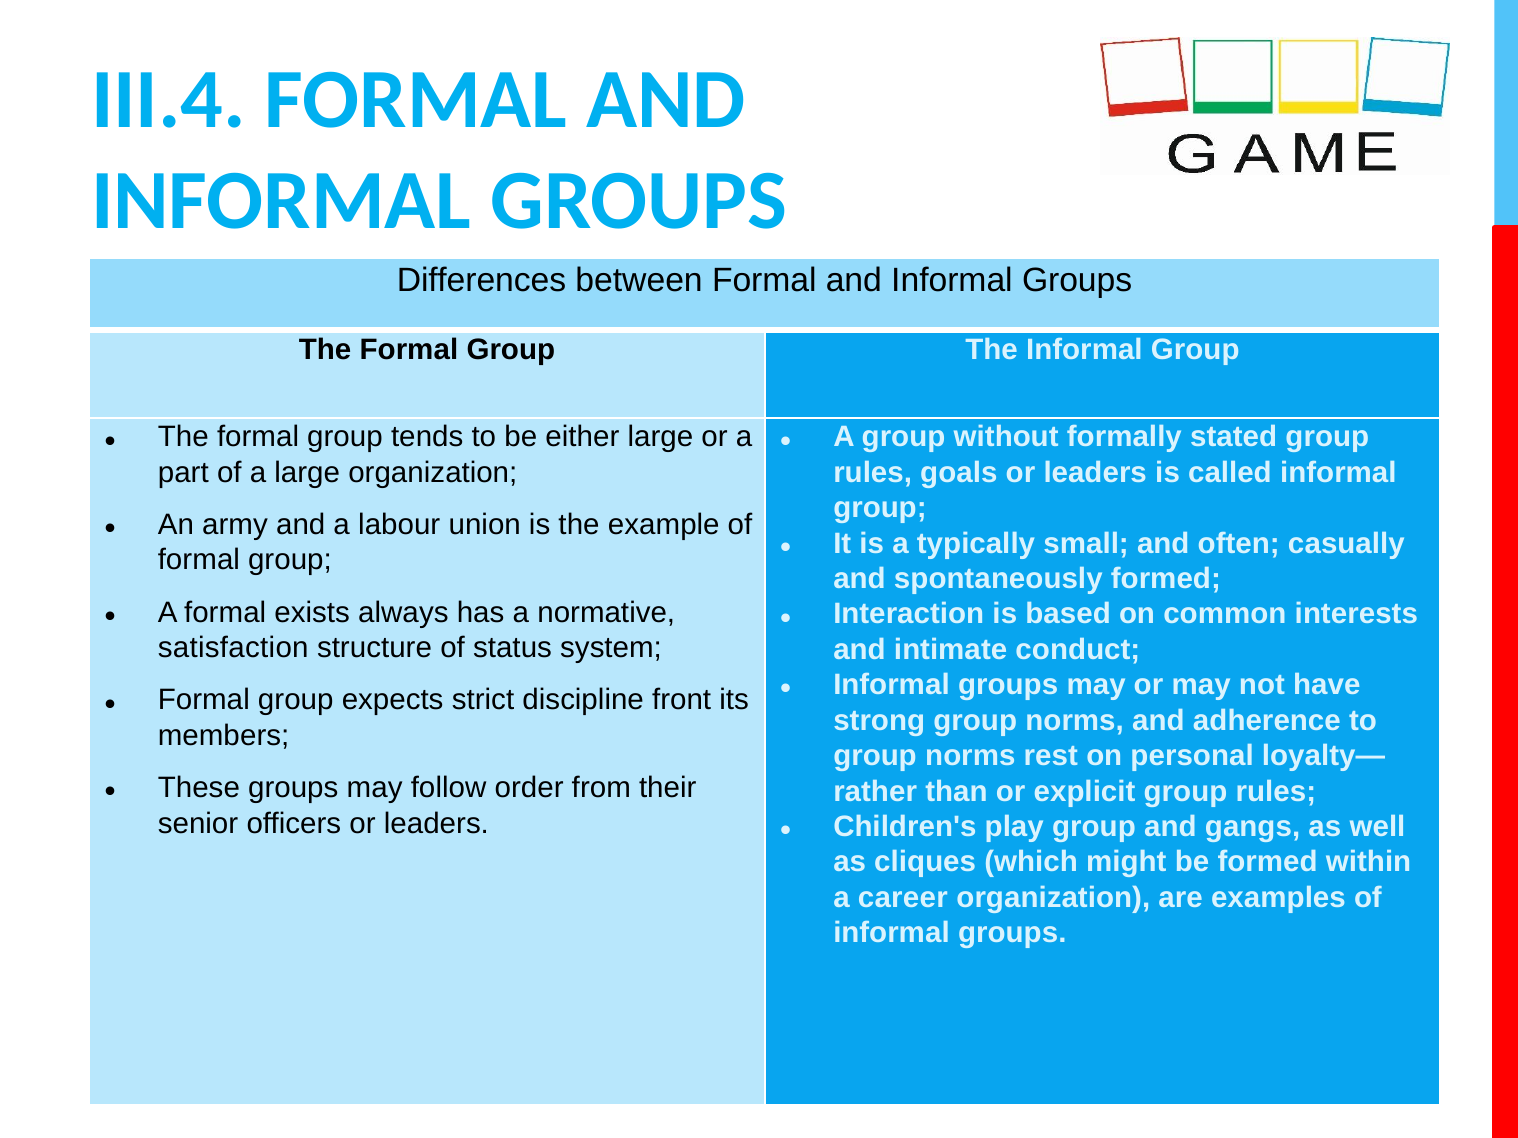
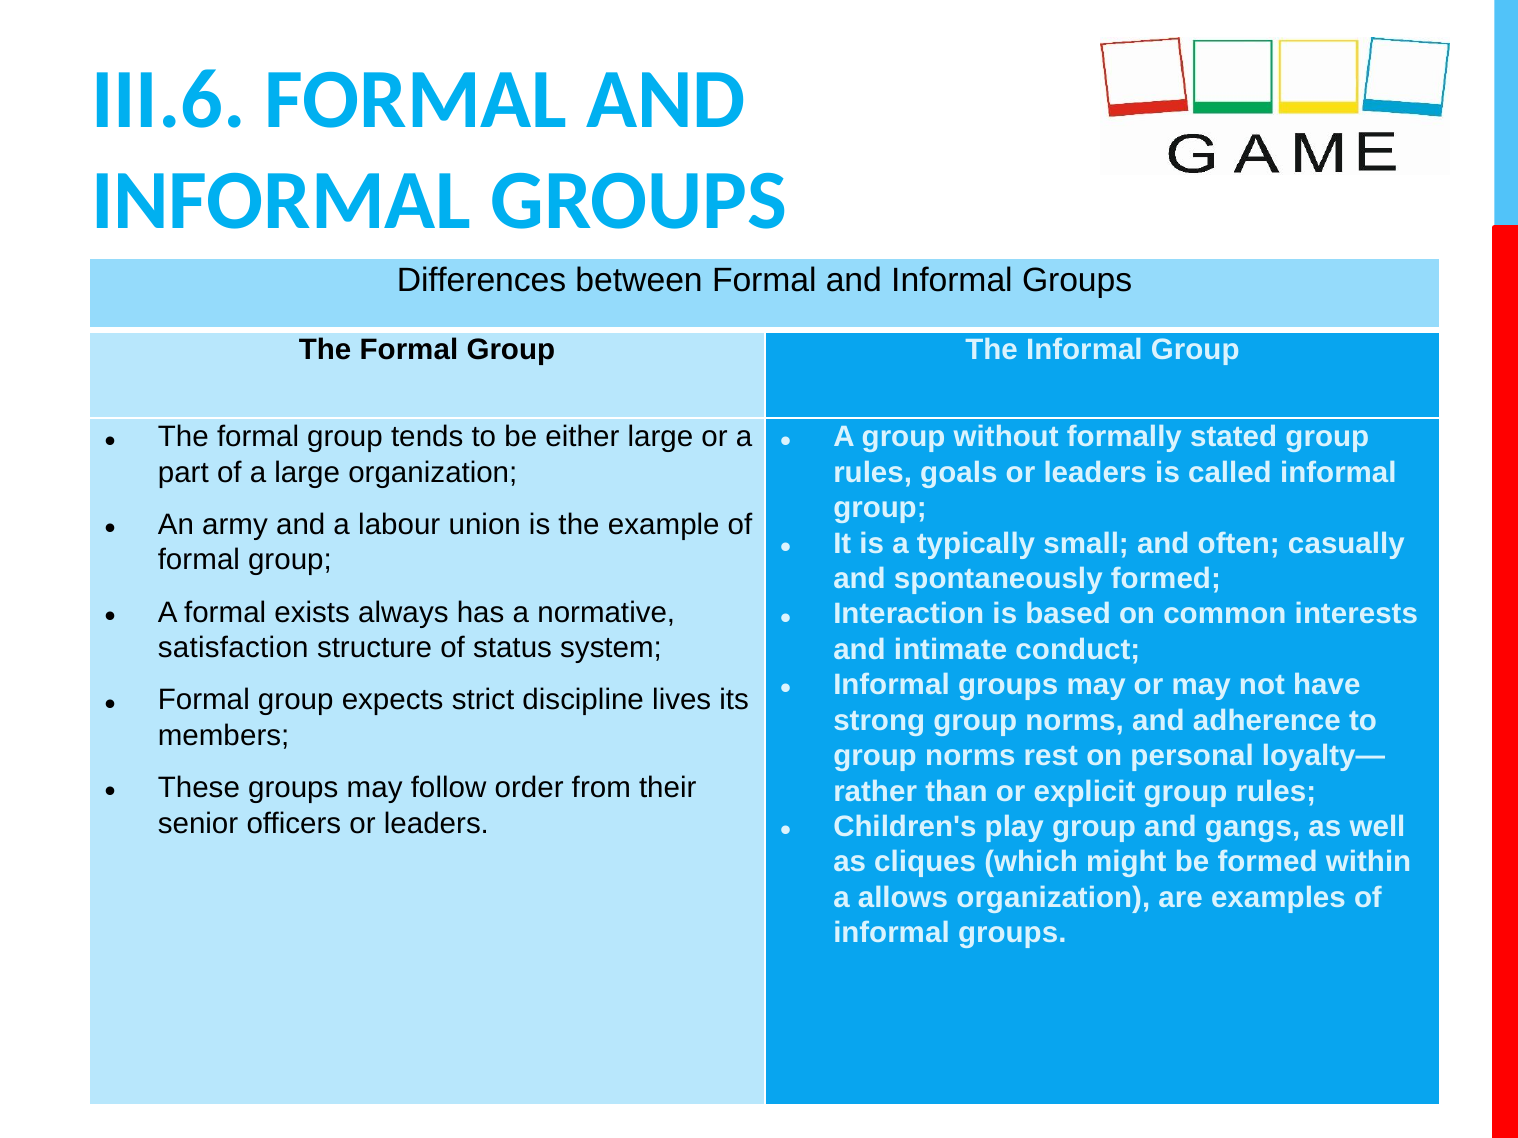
III.4: III.4 -> III.6 (169, 100)
front: front -> lives (682, 700)
career: career -> allows (903, 898)
